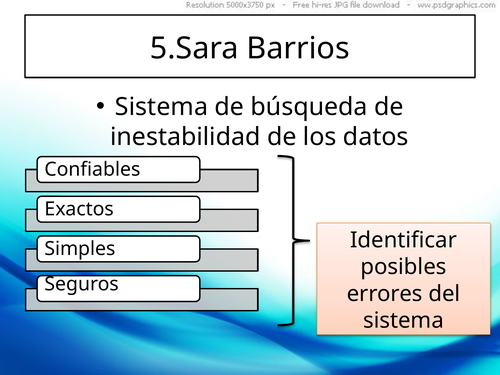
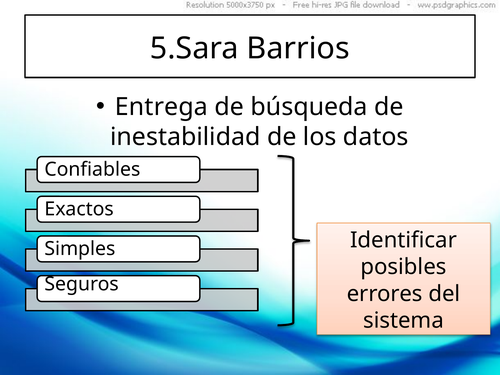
Sistema: Sistema -> Entrega (161, 107)
